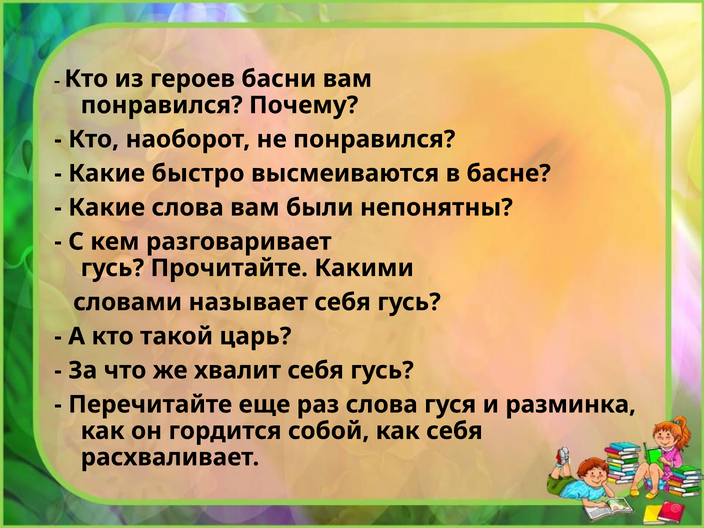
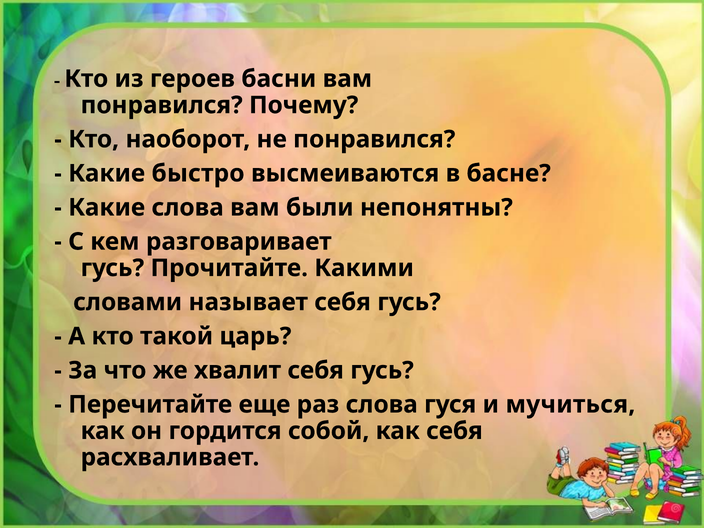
разминка: разминка -> мучиться (570, 404)
